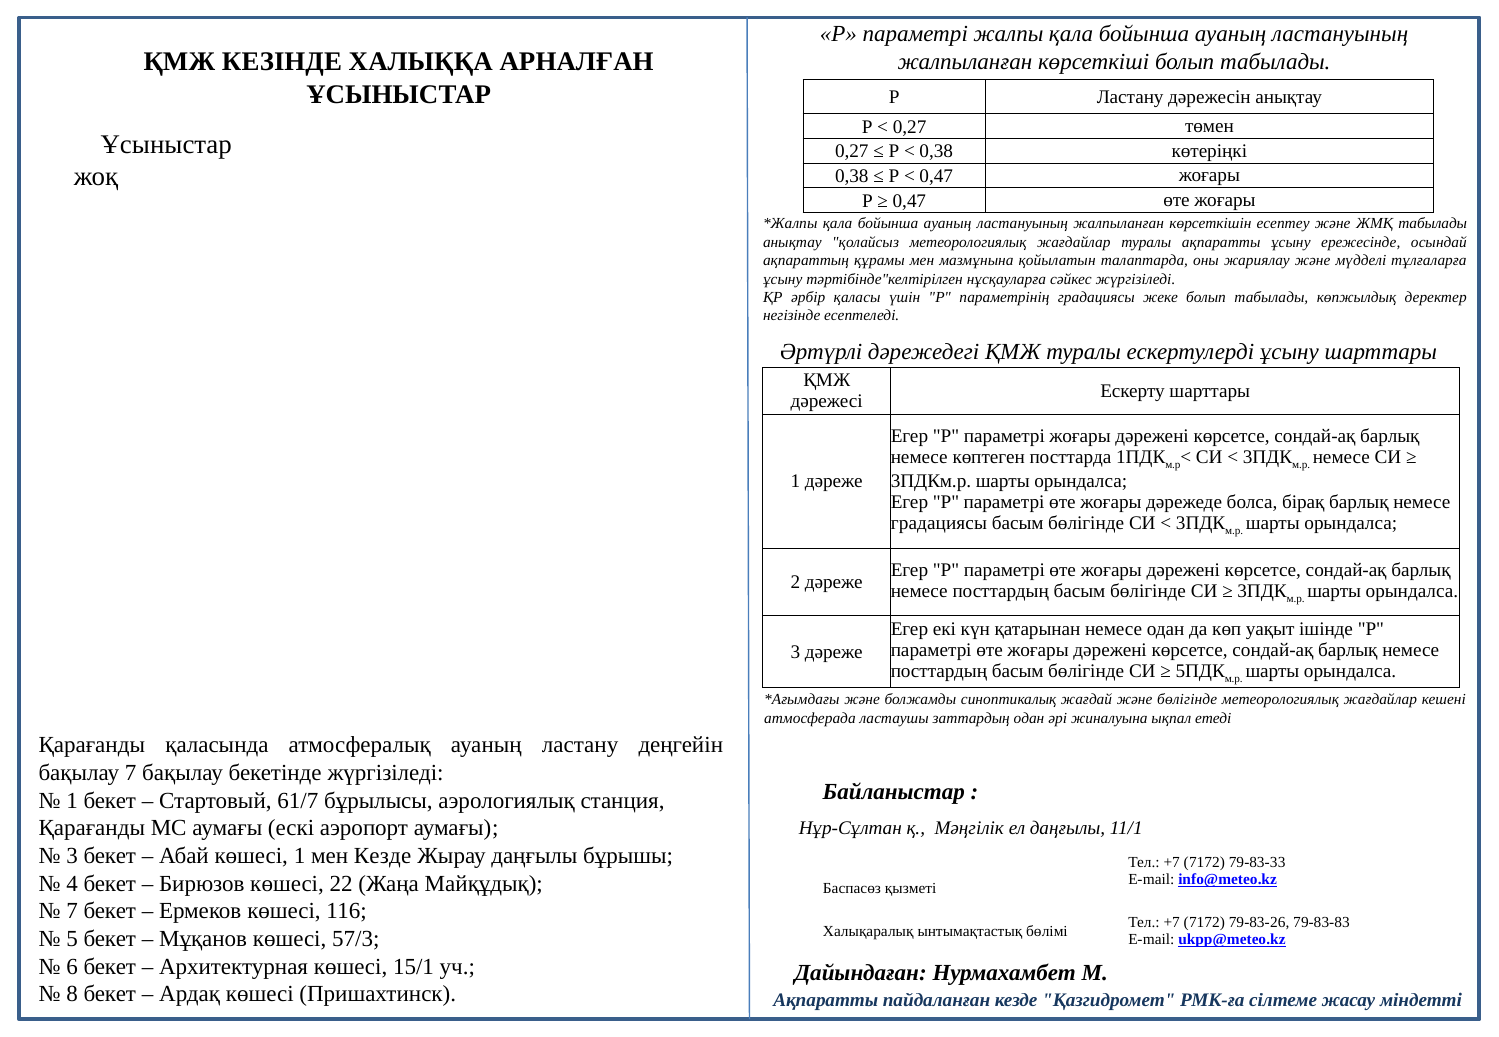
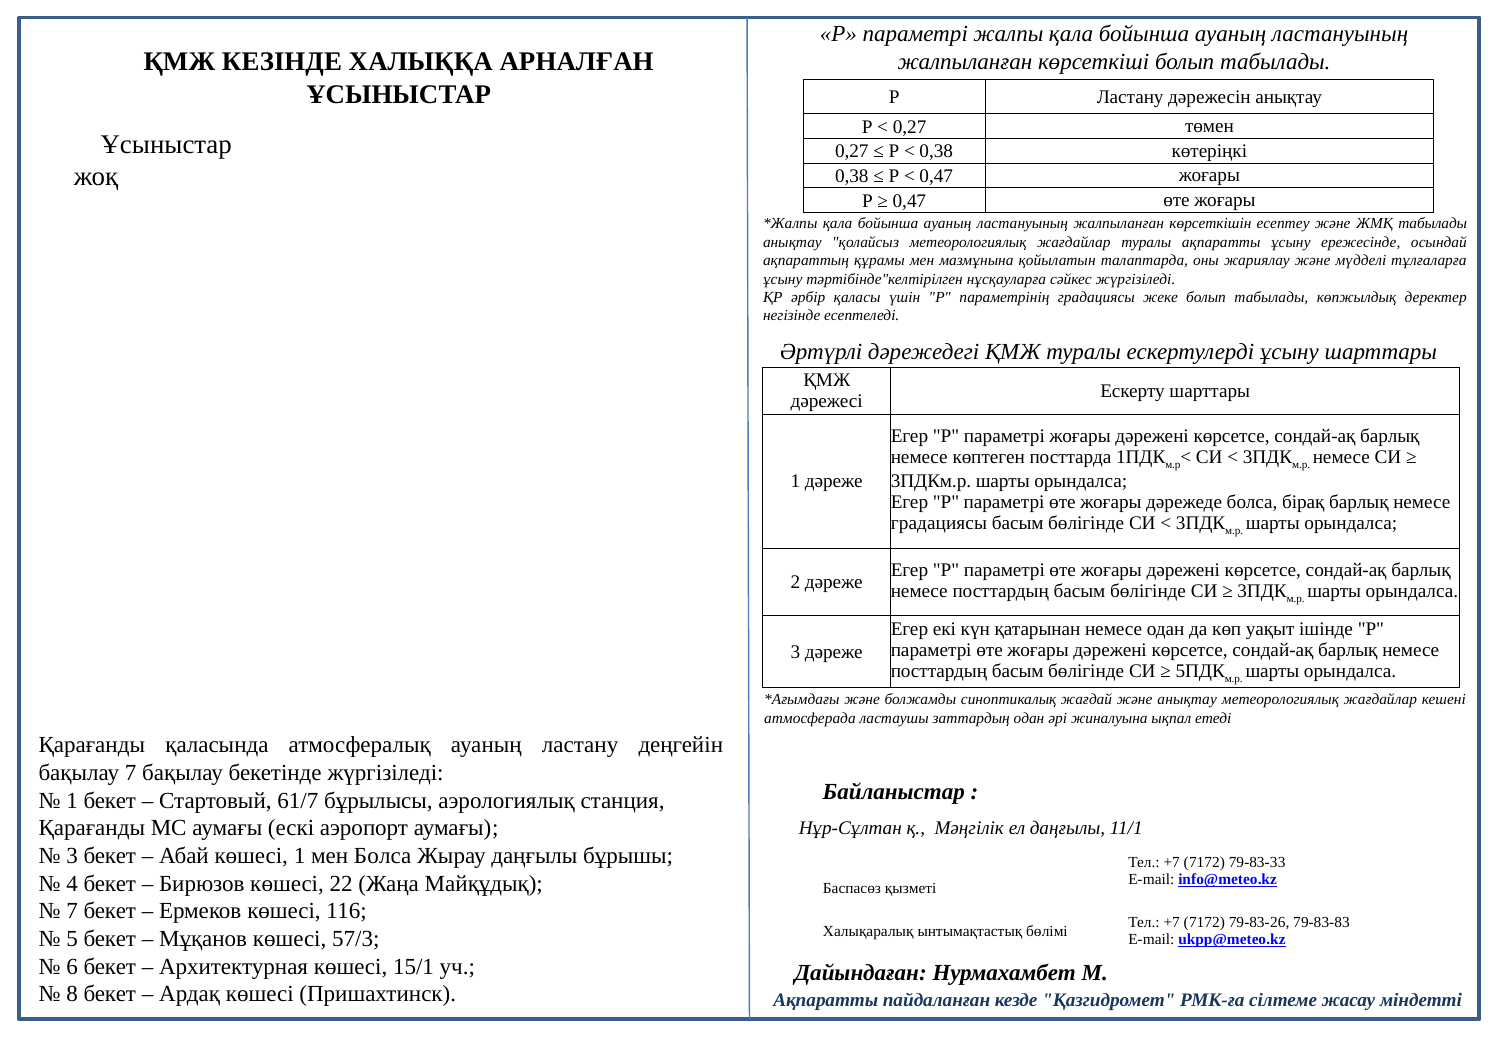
және бөлігінде: бөлігінде -> анықтау (1187, 700)
мен Кезде: Кезде -> Болса (383, 856)
